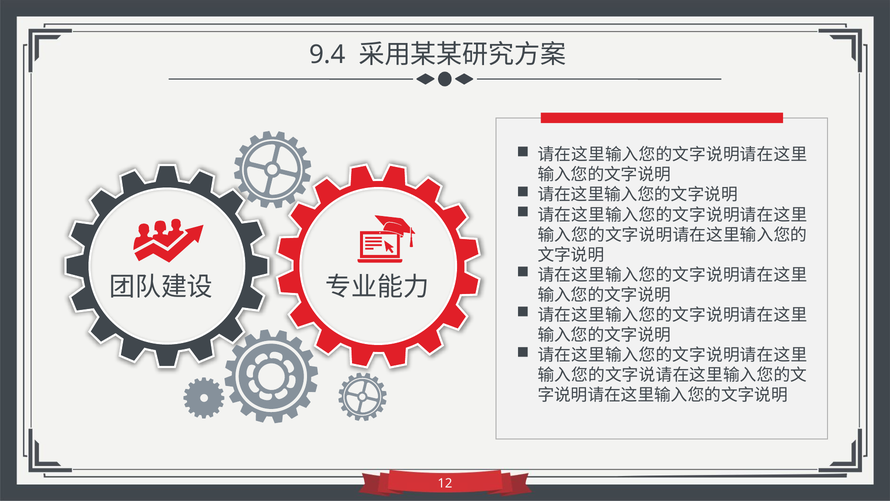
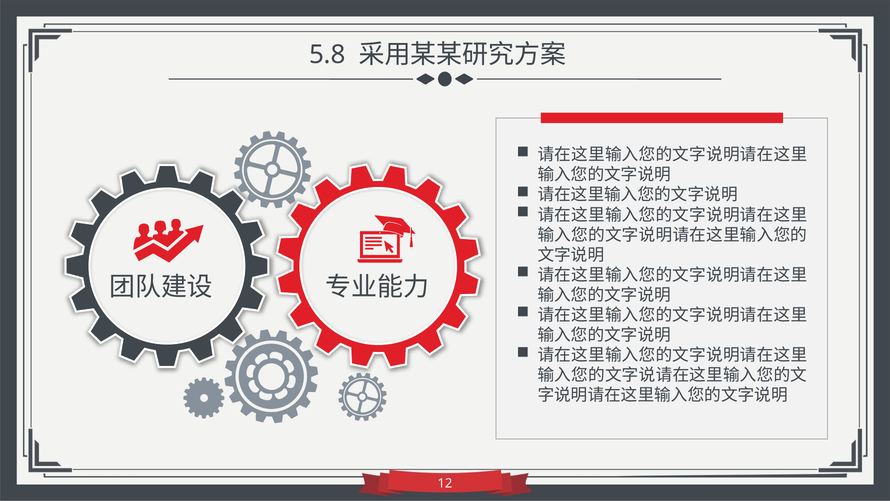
9.4: 9.4 -> 5.8 (327, 54)
